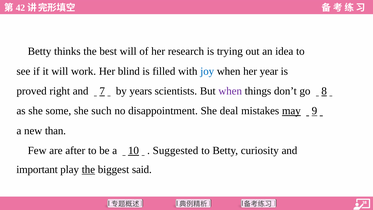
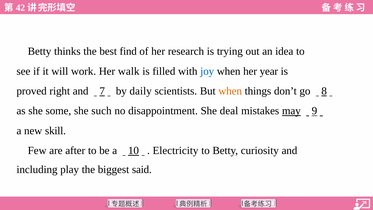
best will: will -> find (128, 51)
blind: blind -> walk (129, 71)
years: years -> daily (141, 91)
when colour: purple -> orange (230, 91)
than: than -> skill (55, 131)
Suggested: Suggested -> Electricity (176, 150)
important: important -> including (37, 169)
the underline: present -> none (88, 169)
